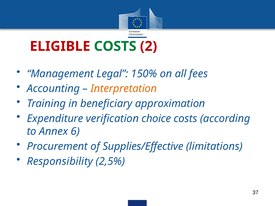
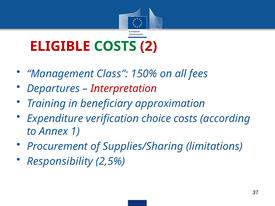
Legal: Legal -> Class (112, 74)
Accounting: Accounting -> Departures (53, 89)
Interpretation colour: orange -> red (124, 89)
6: 6 -> 1 (75, 132)
Supplies/Effective: Supplies/Effective -> Supplies/Sharing (143, 147)
